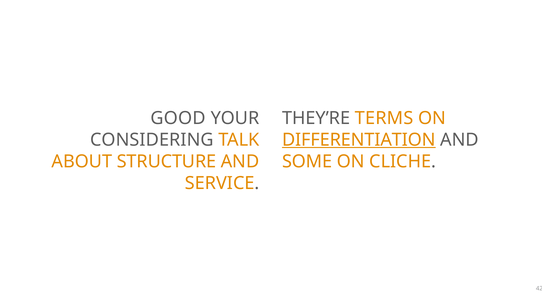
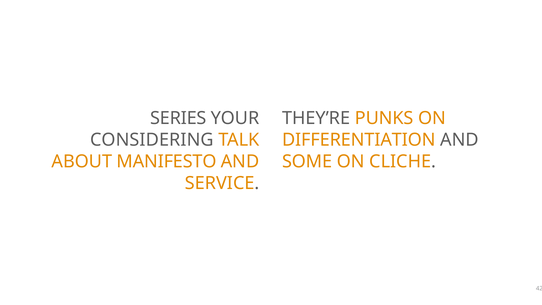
GOOD: GOOD -> SERIES (178, 118)
TERMS: TERMS -> PUNKS (384, 118)
DIFFERENTIATION underline: present -> none (359, 140)
STRUCTURE: STRUCTURE -> MANIFESTO (167, 161)
